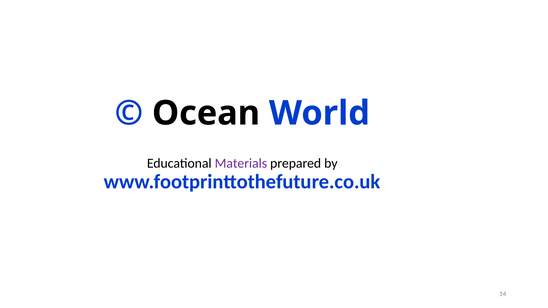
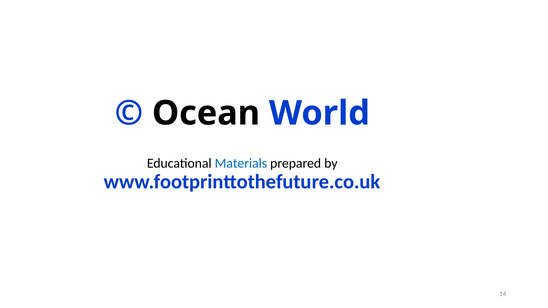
Materials colour: purple -> blue (241, 164)
